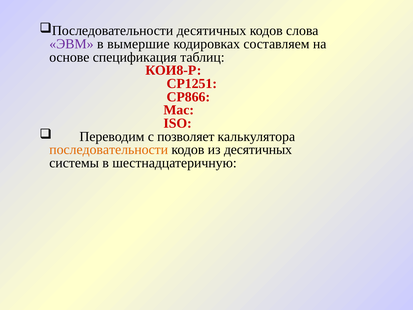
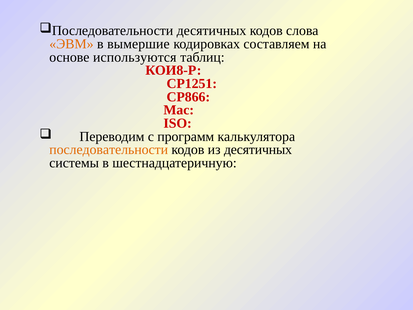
ЭВМ colour: purple -> orange (71, 44)
спецификация: спецификация -> используются (135, 57)
позволяет: позволяет -> программ (186, 136)
